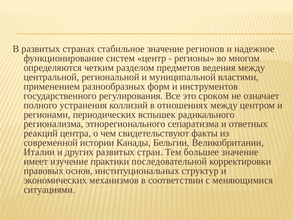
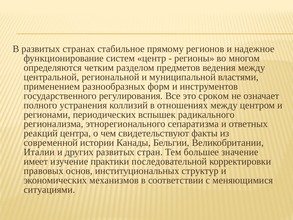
стабильное значение: значение -> прямому (165, 49)
